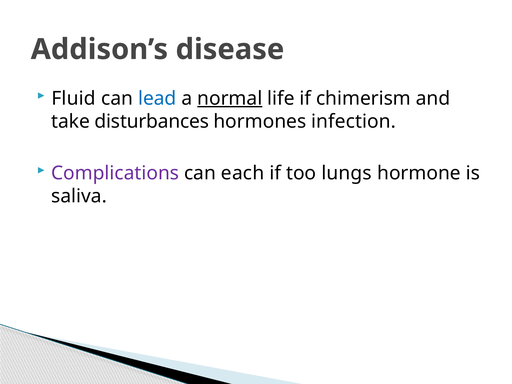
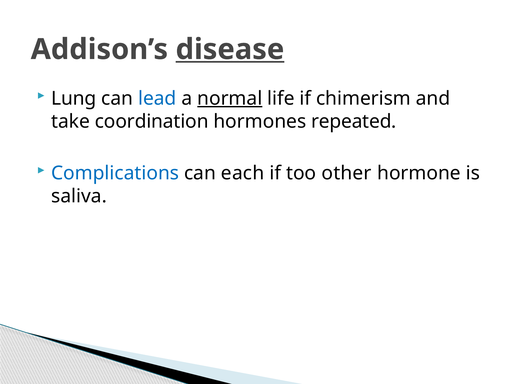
disease underline: none -> present (230, 49)
Fluid: Fluid -> Lung (74, 98)
disturbances: disturbances -> coordination (152, 121)
infection: infection -> repeated (354, 121)
Complications colour: purple -> blue (115, 173)
lungs: lungs -> other (347, 173)
